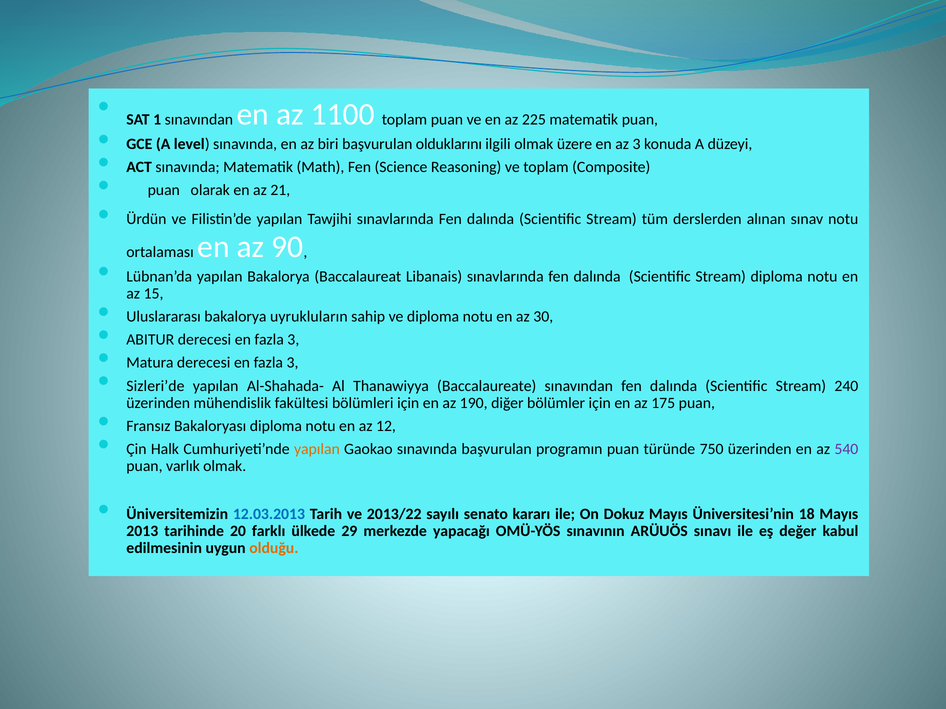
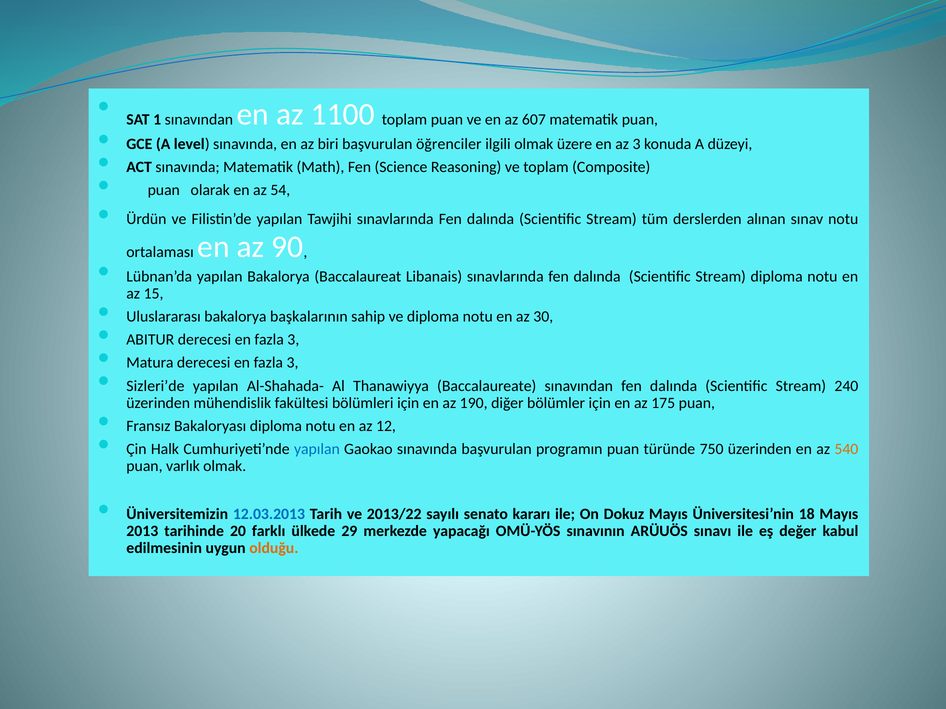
225: 225 -> 607 (534, 120)
olduklarını: olduklarını -> öğrenciler (449, 144)
21: 21 -> 54 (280, 190)
uyrukluların: uyrukluların -> başkalarının (309, 317)
yapılan colour: orange -> blue (317, 449)
540 colour: purple -> orange (846, 449)
